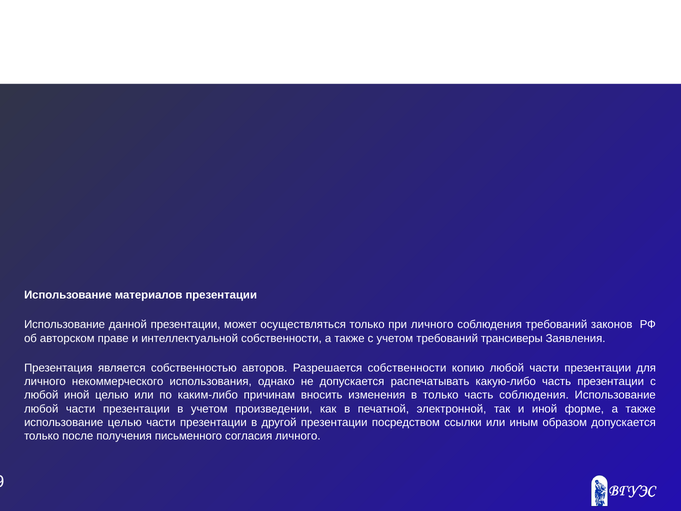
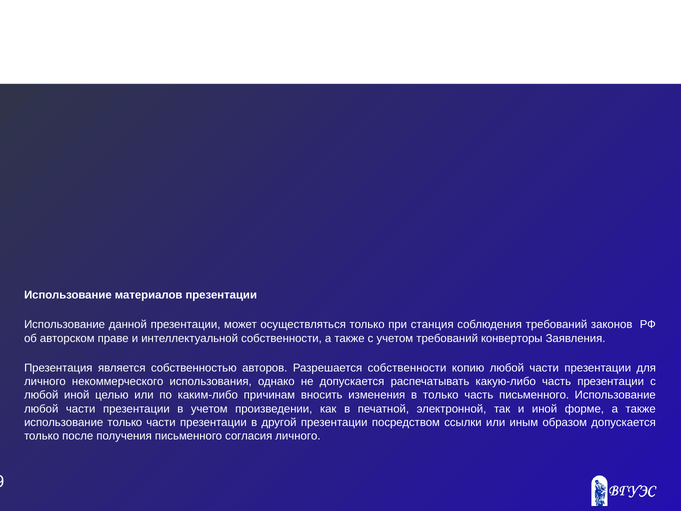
при личного: личного -> станция (432, 325)
трансиверы: трансиверы -> конверторы (512, 338)
часть соблюдения: соблюдения -> письменного (534, 395)
использование целью: целью -> только (125, 422)
